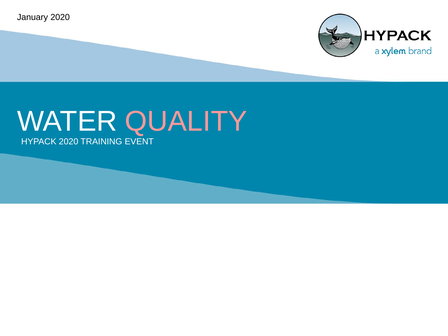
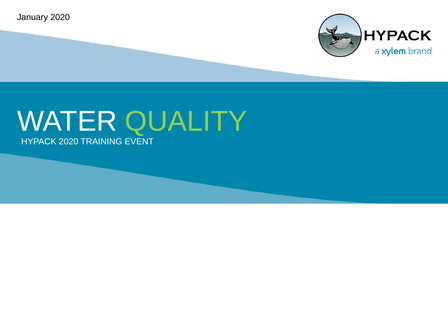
QUALITY colour: pink -> light green (186, 121)
